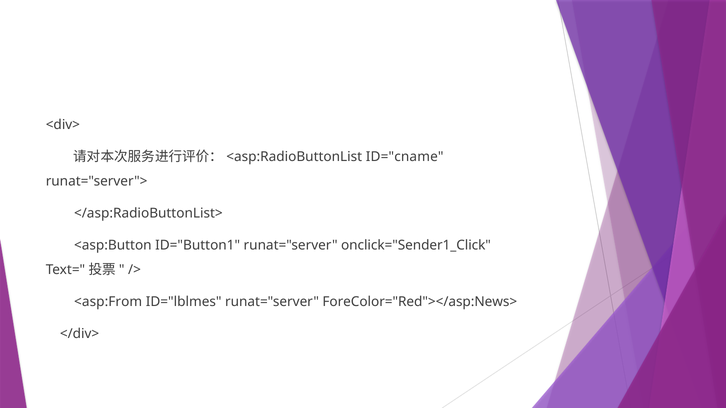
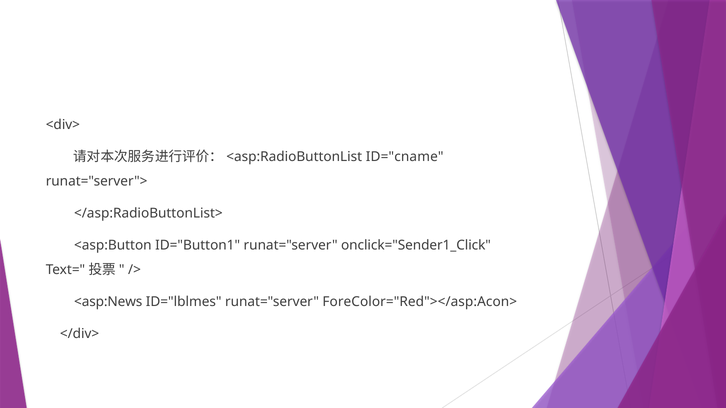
<asp:From: <asp:From -> <asp:News (108, 302)
ForeColor="Red"></asp:News>: ForeColor="Red"></asp:News> -> ForeColor="Red"></asp:Acon> (420, 302)
